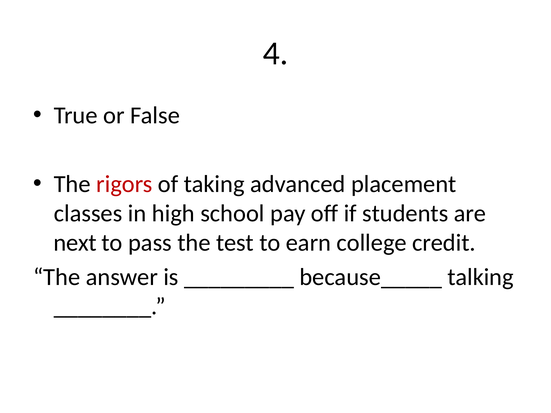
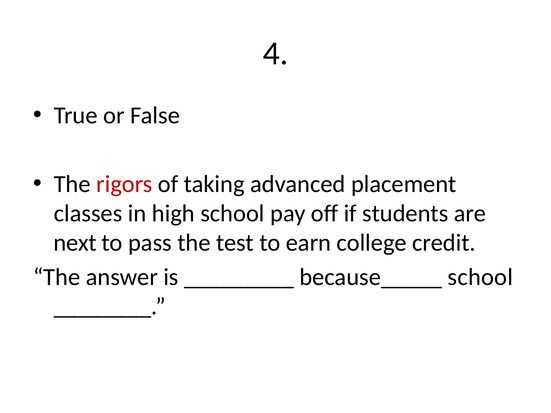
because_____ talking: talking -> school (480, 277)
